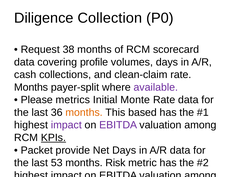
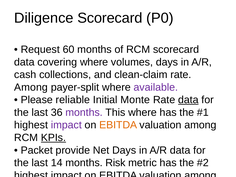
Diligence Collection: Collection -> Scorecard (110, 18)
38: 38 -> 60 (69, 49)
covering profile: profile -> where (94, 62)
Months: Months -> Among (31, 87)
metrics: metrics -> reliable (73, 100)
data underline: none -> present (188, 100)
months colour: orange -> purple (84, 112)
This based: based -> where (142, 112)
EBITDA colour: purple -> orange (118, 125)
53: 53 -> 14 (57, 163)
